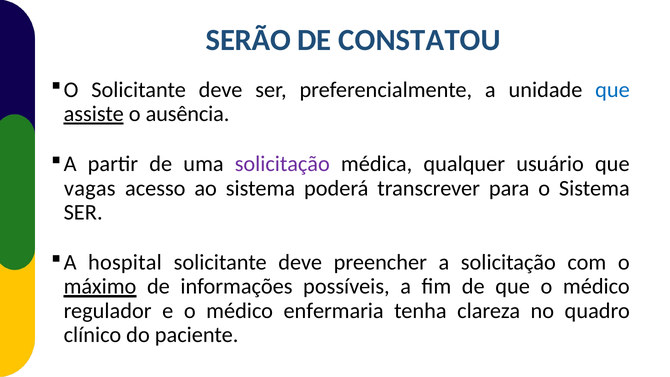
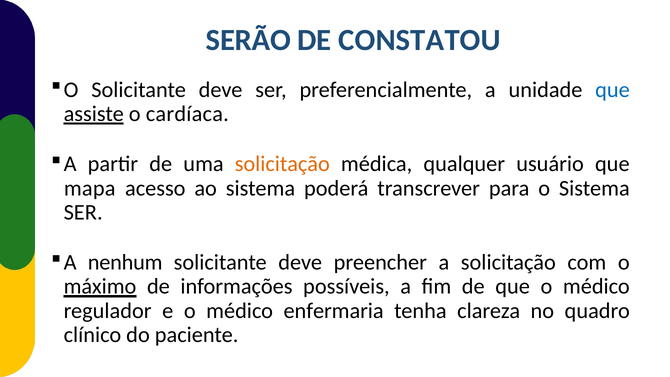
ausência: ausência -> cardíaca (187, 114)
solicitação colour: purple -> orange (282, 164)
vagas: vagas -> mapa (90, 188)
hospital: hospital -> nenhum (125, 262)
